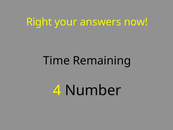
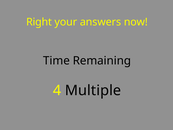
Number: Number -> Multiple (93, 90)
